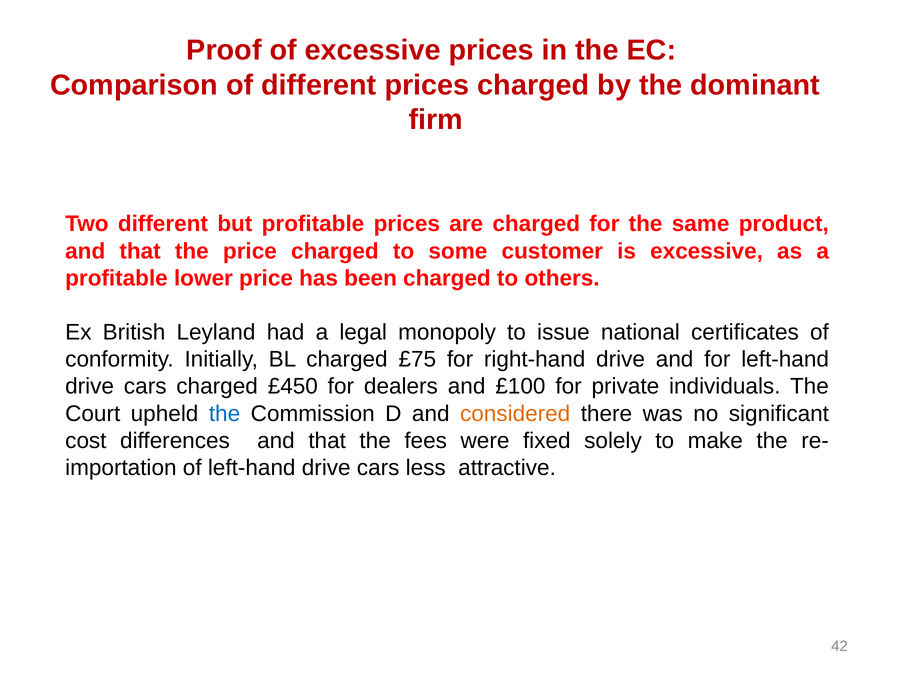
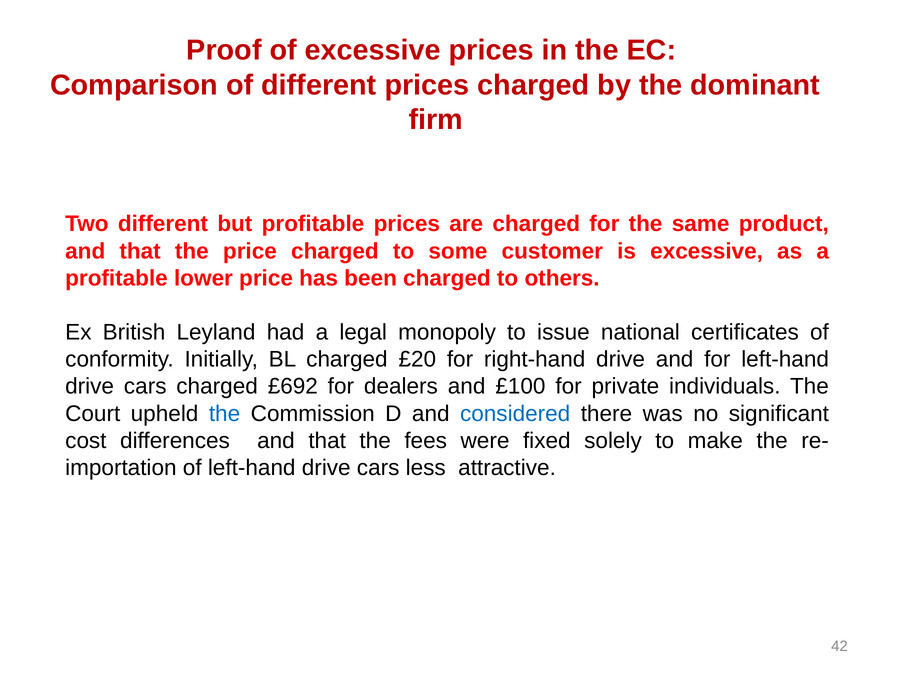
£75: £75 -> £20 (417, 359)
£450: £450 -> £692 (293, 386)
considered colour: orange -> blue (515, 413)
